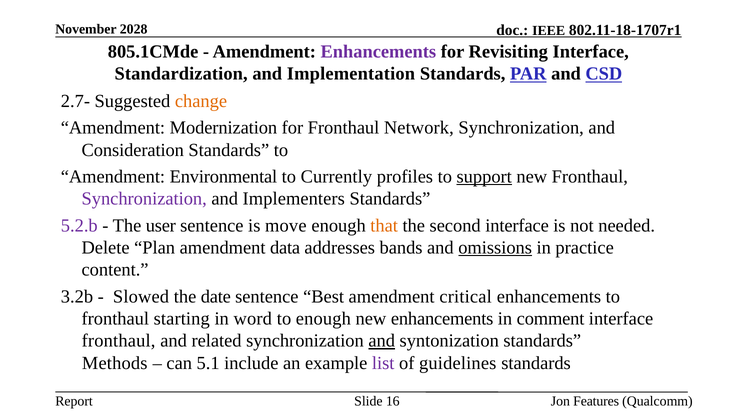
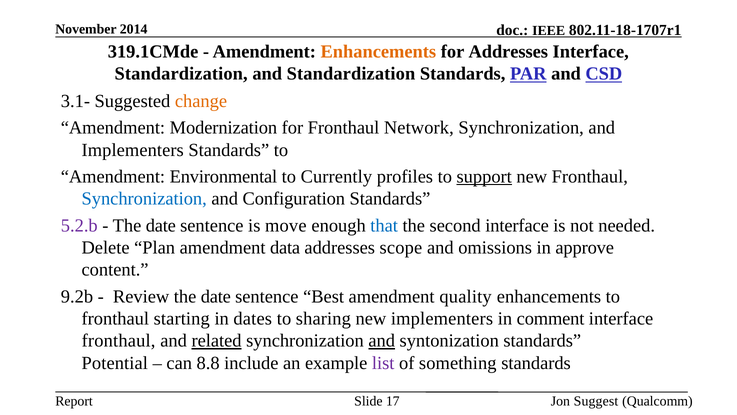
2028: 2028 -> 2014 (134, 29)
805.1CMde: 805.1CMde -> 319.1CMde (153, 51)
Enhancements colour: purple -> orange (378, 51)
for Revisiting: Revisiting -> Addresses (508, 51)
and Implementation: Implementation -> Standardization (351, 74)
2.7-: 2.7- -> 3.1- (75, 101)
Consideration: Consideration -> Implementers (133, 150)
Synchronization colour: purple -> blue (144, 199)
Implementers: Implementers -> Configuration (294, 199)
user: user -> date (161, 225)
that colour: orange -> blue (384, 225)
bands: bands -> scope (401, 247)
omissions underline: present -> none (495, 247)
practice: practice -> approve (585, 247)
3.2b: 3.2b -> 9.2b (77, 296)
Slowed: Slowed -> Review (141, 296)
critical: critical -> quality (466, 296)
word: word -> dates (253, 318)
to enough: enough -> sharing (323, 318)
new enhancements: enhancements -> implementers (442, 318)
related underline: none -> present (217, 340)
Methods: Methods -> Potential (115, 363)
5.1: 5.1 -> 8.8 (208, 363)
guidelines: guidelines -> something (458, 363)
16: 16 -> 17 (393, 401)
Features: Features -> Suggest (596, 401)
